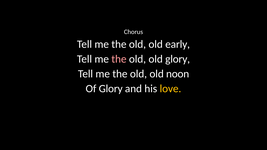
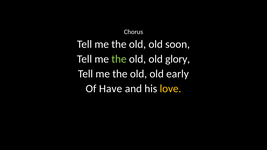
early: early -> soon (178, 44)
the colour: pink -> light green (119, 59)
noon: noon -> early (178, 74)
Of Glory: Glory -> Have (111, 89)
